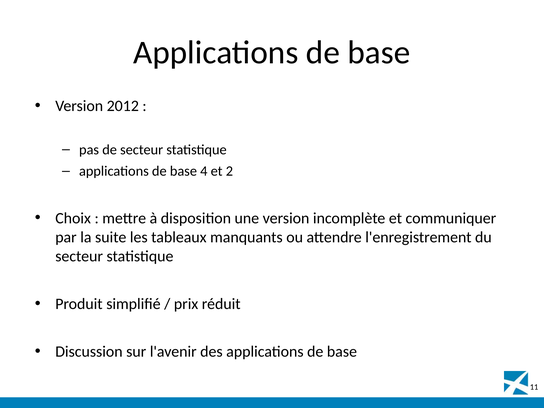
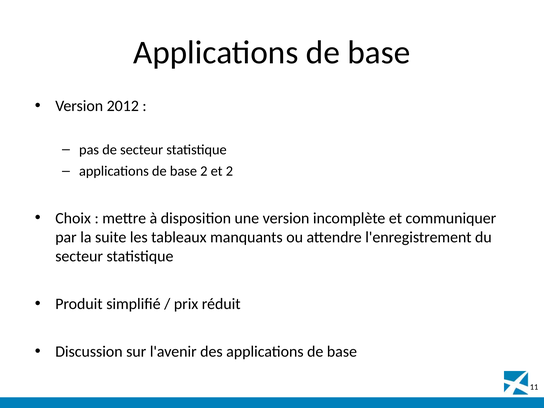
base 4: 4 -> 2 (204, 171)
